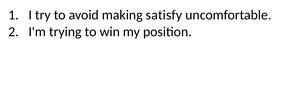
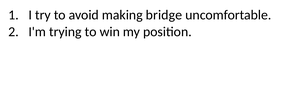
satisfy: satisfy -> bridge (164, 15)
